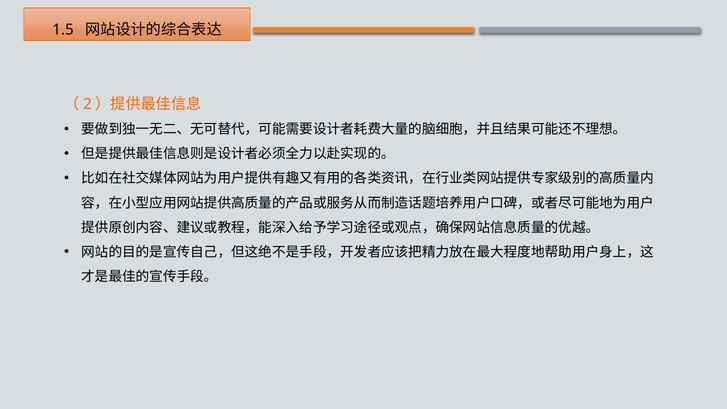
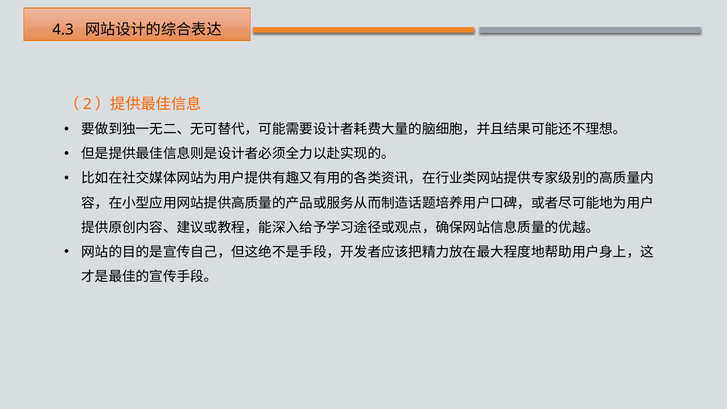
1.5: 1.5 -> 4.3 (63, 30)
